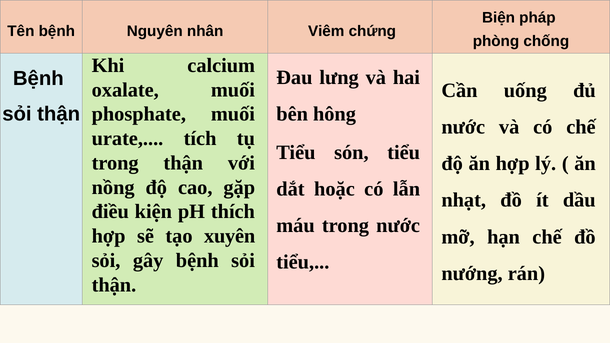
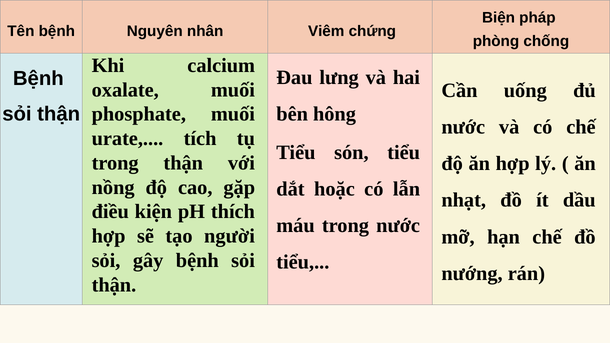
xuyên: xuyên -> người (230, 236)
